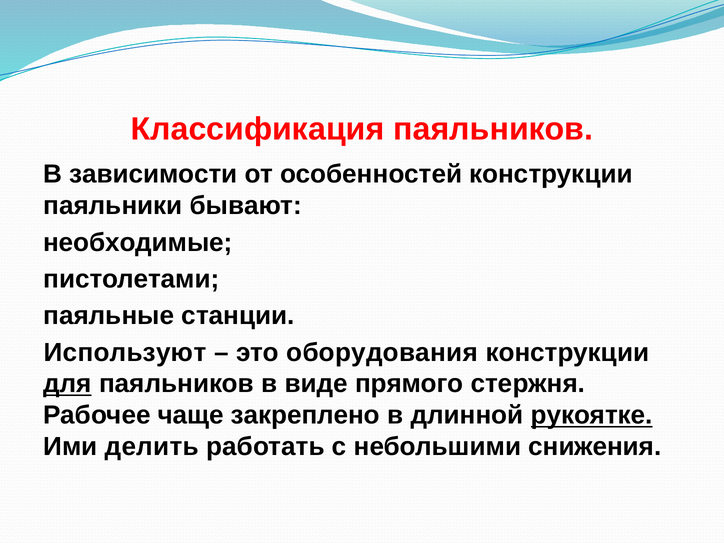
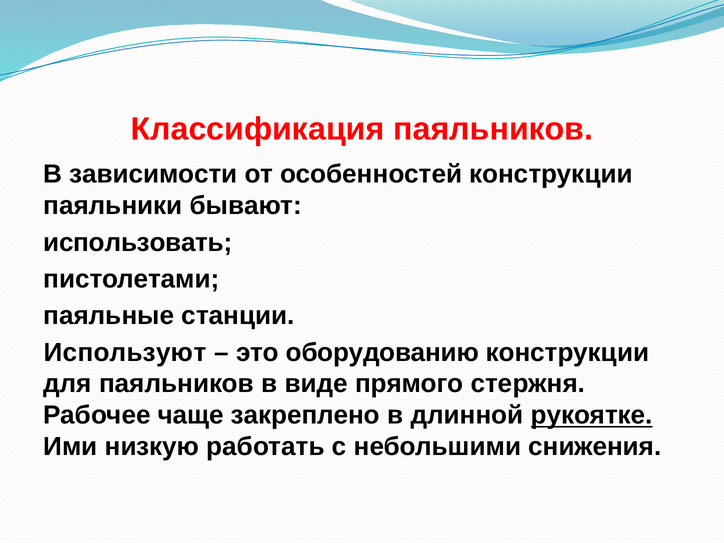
необходимые: необходимые -> использовать (138, 242)
оборудования: оборудования -> оборудованию (382, 352)
для underline: present -> none (68, 384)
делить: делить -> низкую (152, 447)
